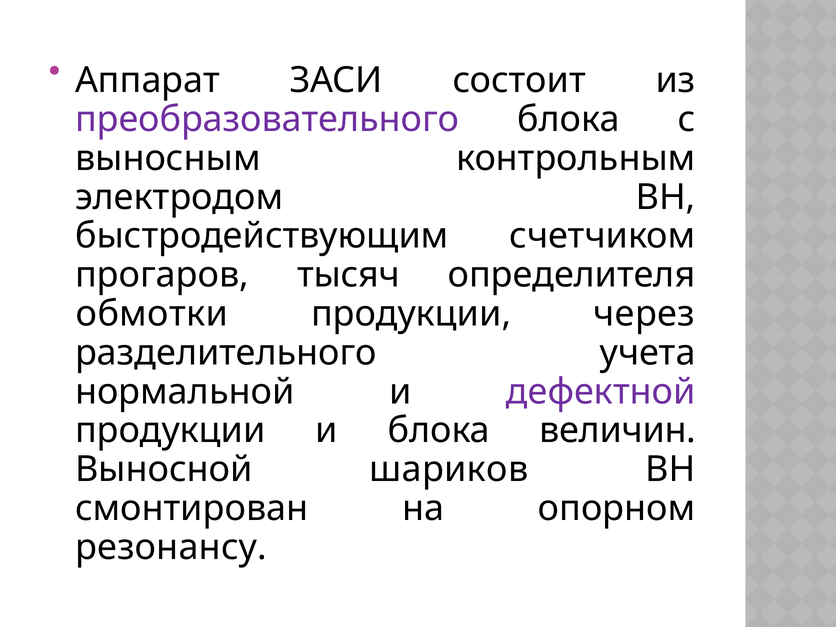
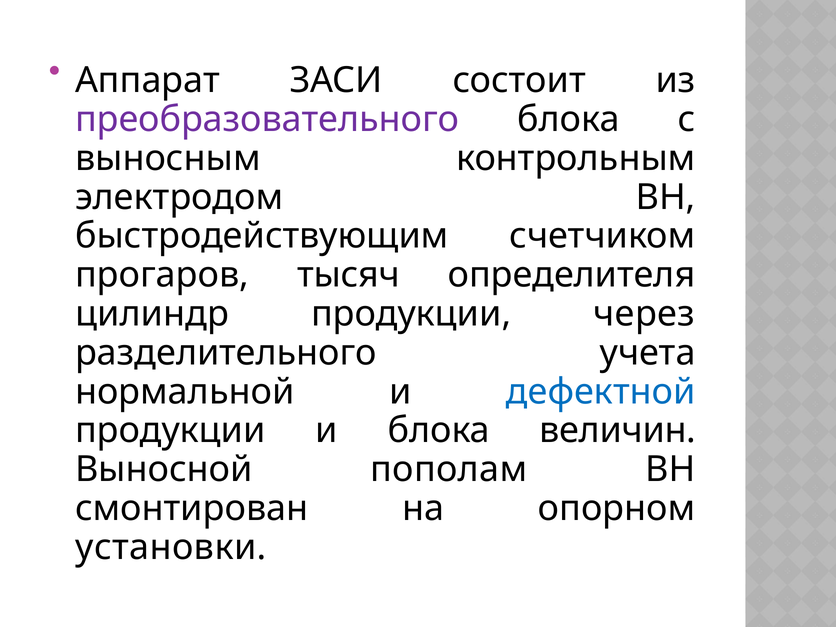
обмотки: обмотки -> цилиндр (152, 314)
дефектной colour: purple -> blue (601, 392)
шариков: шариков -> пополам (449, 470)
резонансу: резонансу -> установки (171, 547)
